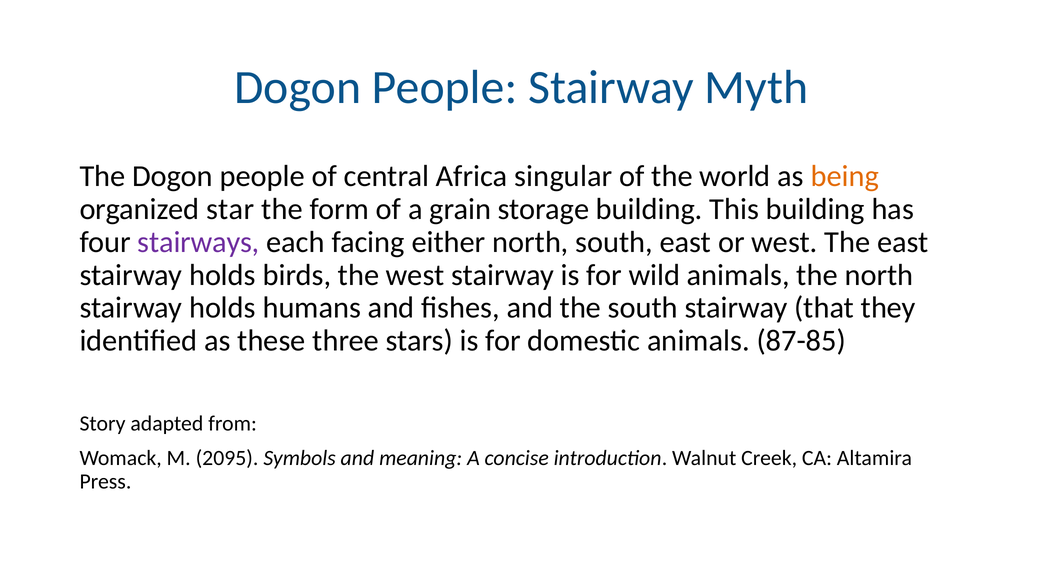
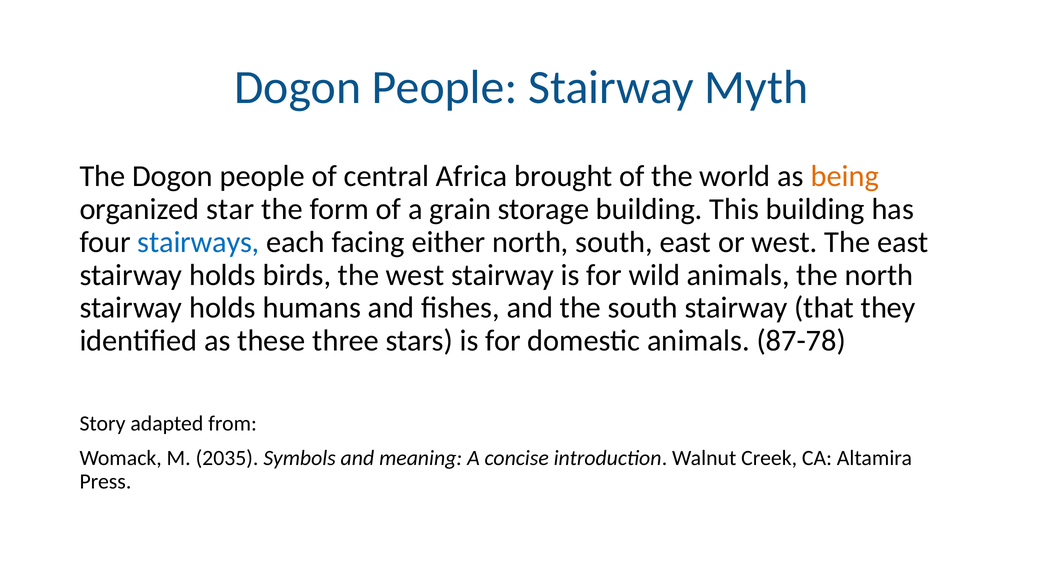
singular: singular -> brought (563, 176)
stairways colour: purple -> blue (199, 242)
87-85: 87-85 -> 87-78 (801, 341)
2095: 2095 -> 2035 (227, 458)
